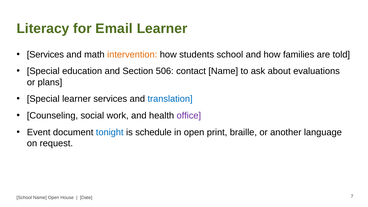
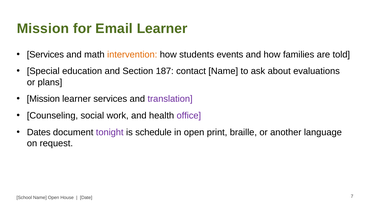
Literacy: Literacy -> Mission (43, 29)
students school: school -> events (230, 54)
506: 506 -> 187 (165, 71)
Special: Special -> Mission (43, 99)
translation colour: blue -> purple (170, 99)
Event: Event -> Dates (39, 132)
tonight colour: blue -> purple (110, 132)
